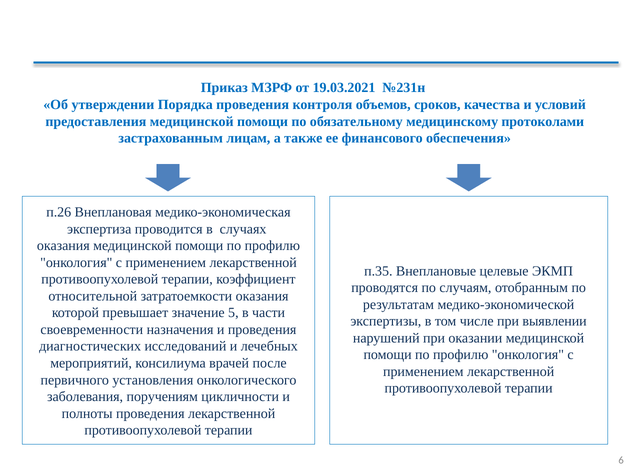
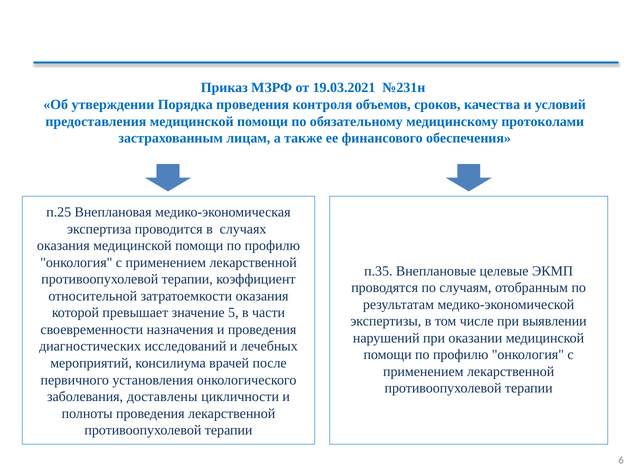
п.26: п.26 -> п.25 (59, 212)
поручениям: поручениям -> доставлены (162, 397)
